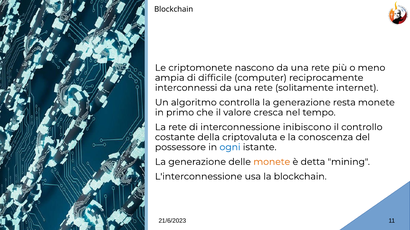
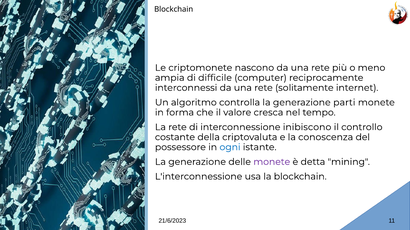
resta: resta -> parti (344, 103)
primo: primo -> forma (180, 113)
monete colour: orange -> purple (272, 162)
